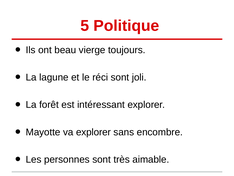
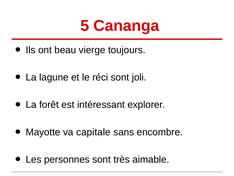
Politique: Politique -> Cananga (126, 26)
va explorer: explorer -> capitale (93, 132)
